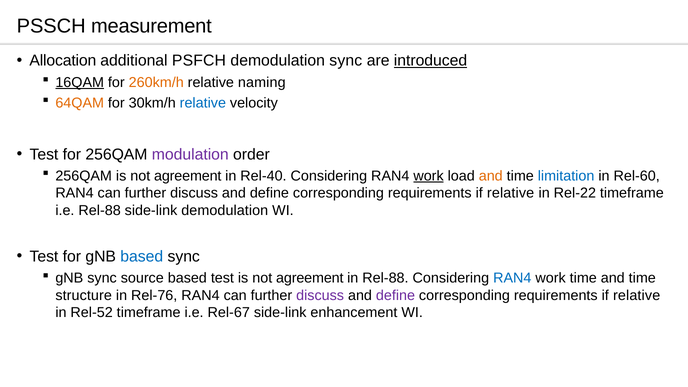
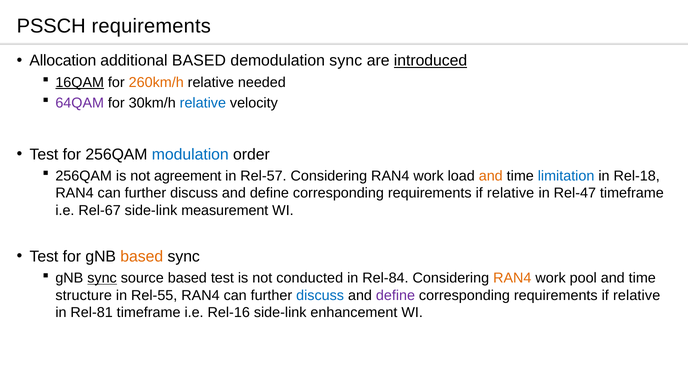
PSSCH measurement: measurement -> requirements (151, 26)
additional PSFCH: PSFCH -> BASED (199, 61)
naming: naming -> needed (262, 82)
64QAM colour: orange -> purple (80, 103)
modulation colour: purple -> blue (190, 154)
Rel-40: Rel-40 -> Rel-57 (263, 176)
work underline: present -> none (429, 176)
Rel-60: Rel-60 -> Rel-18 (637, 176)
Rel-22: Rel-22 -> Rel-47 (575, 193)
i.e Rel-88: Rel-88 -> Rel-67 (100, 210)
side-link demodulation: demodulation -> measurement (225, 210)
based colour: blue -> orange (142, 257)
sync underline: none -> present (102, 278)
test is not agreement: agreement -> conducted (310, 278)
in Rel-88: Rel-88 -> Rel-84 (385, 278)
RAN4 colour: blue -> orange (512, 278)
work time: time -> pool (583, 278)
Rel-76: Rel-76 -> Rel-55 (154, 295)
discuss colour: purple -> blue (320, 295)
Rel-52: Rel-52 -> Rel-81 (92, 313)
Rel-67: Rel-67 -> Rel-16 (229, 313)
